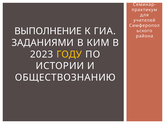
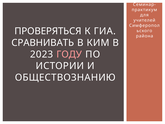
ВЫПОЛНЕНИЕ: ВЫПОЛНЕНИЕ -> ПРОВЕРЯТЬСЯ (48, 31)
ЗАДАНИЯМИ: ЗАДАНИЯМИ -> СРАВНИВАТЬ (43, 43)
ГОДУ colour: yellow -> pink (69, 54)
